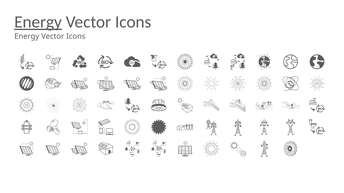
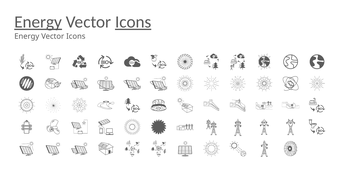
Icons underline: none -> present (133, 22)
